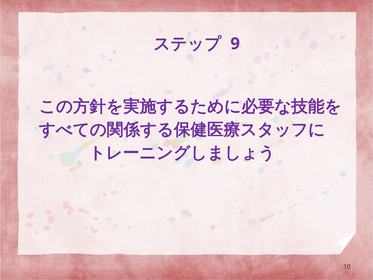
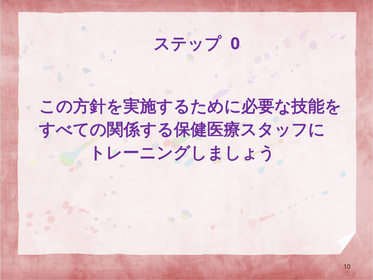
9: 9 -> 0 (235, 44)
